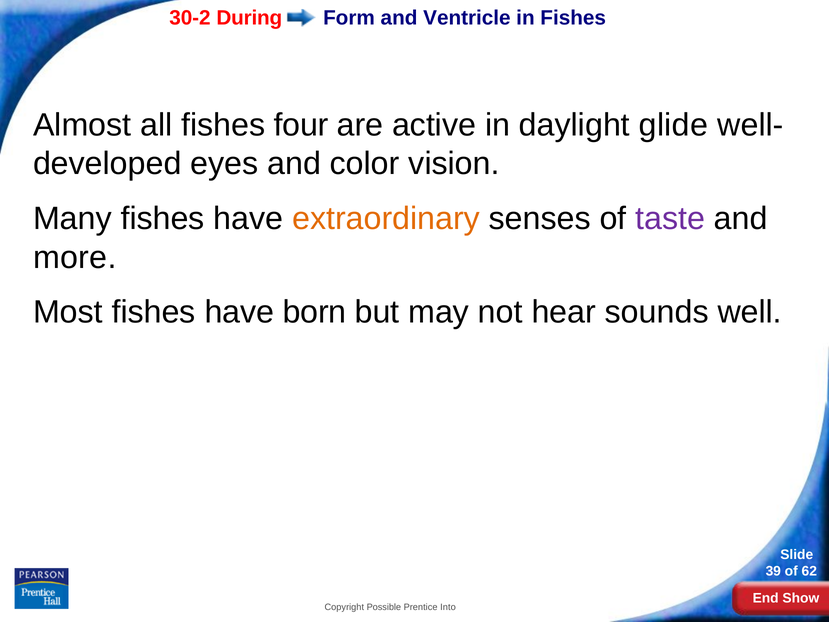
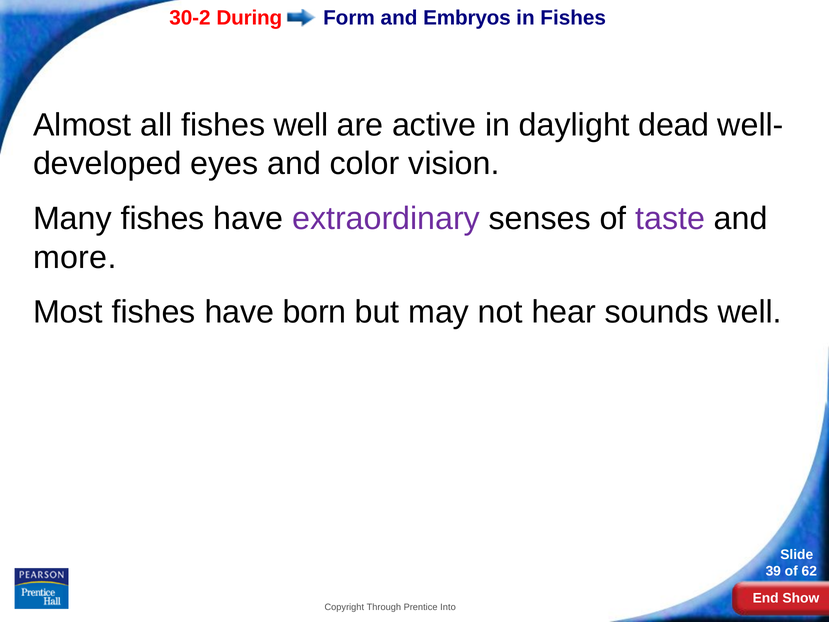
Ventricle: Ventricle -> Embryos (467, 18)
fishes four: four -> well (301, 125)
glide: glide -> dead (674, 125)
extraordinary colour: orange -> purple (386, 219)
Possible: Possible -> Through (384, 607)
